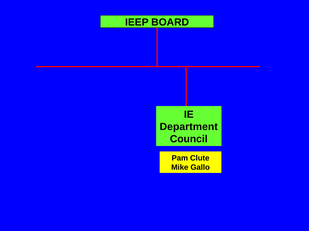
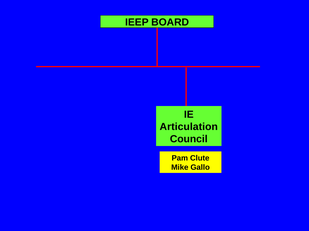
Department: Department -> Articulation (189, 127)
